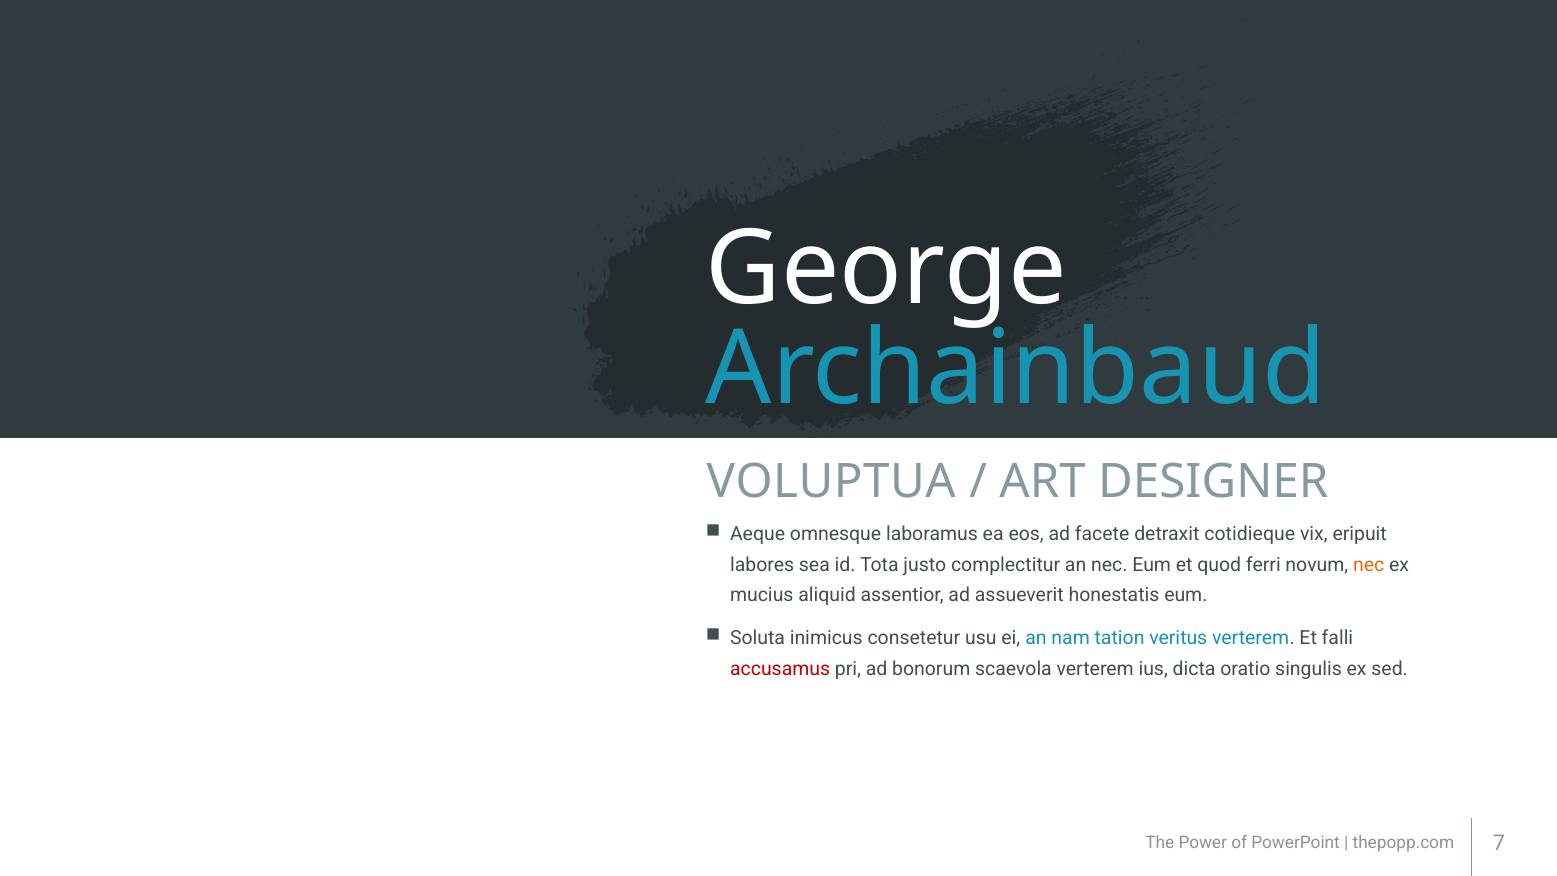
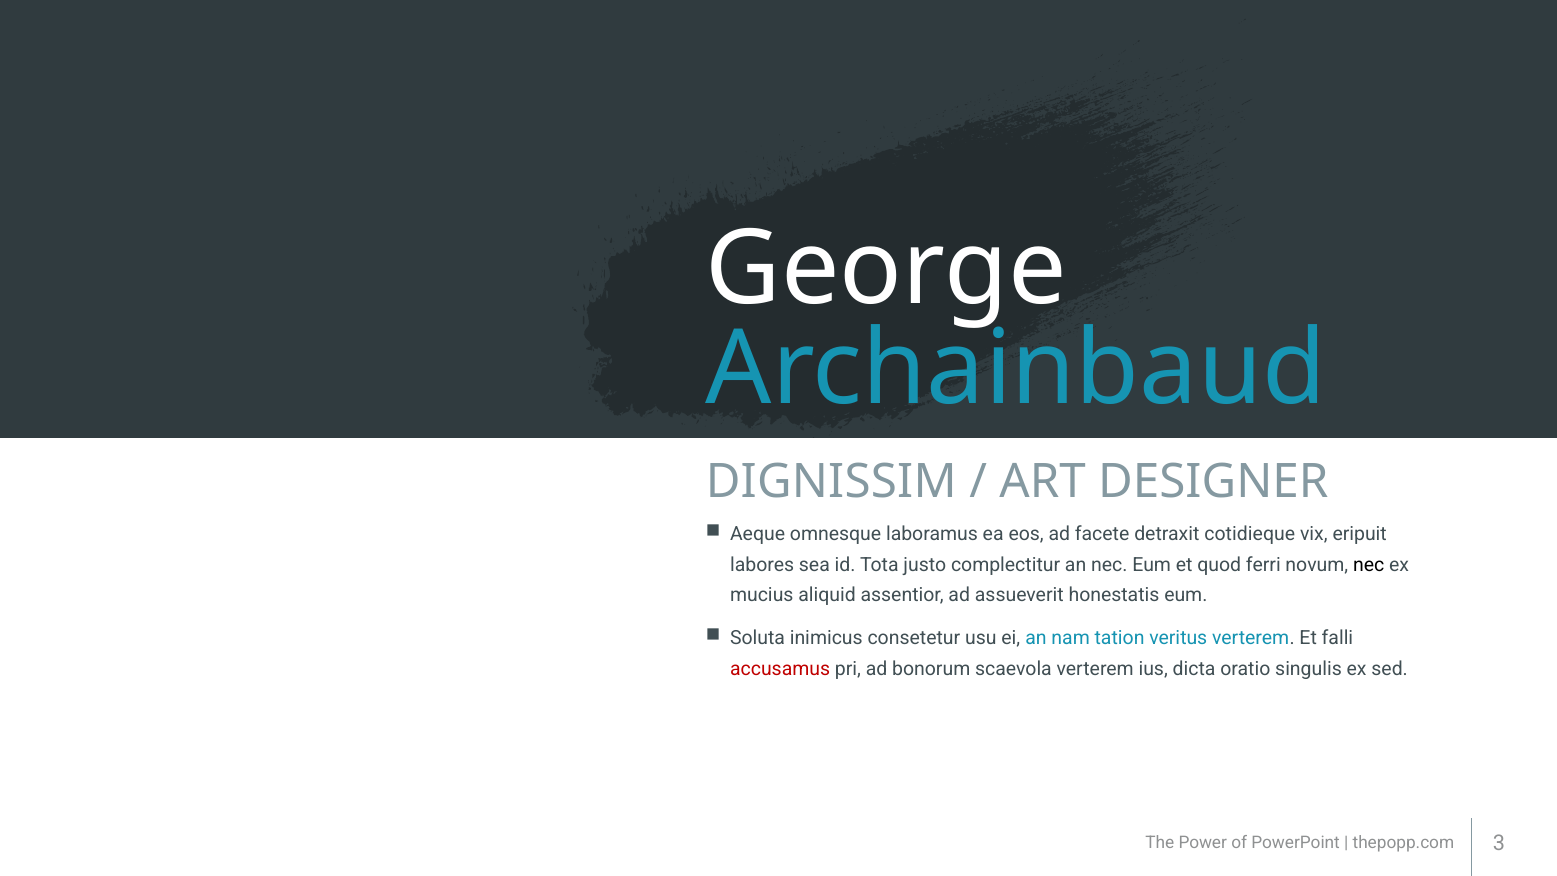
VOLUPTUA: VOLUPTUA -> DIGNISSIM (831, 481)
nec colour: orange -> black (1369, 565)
7: 7 -> 3 (1499, 843)
